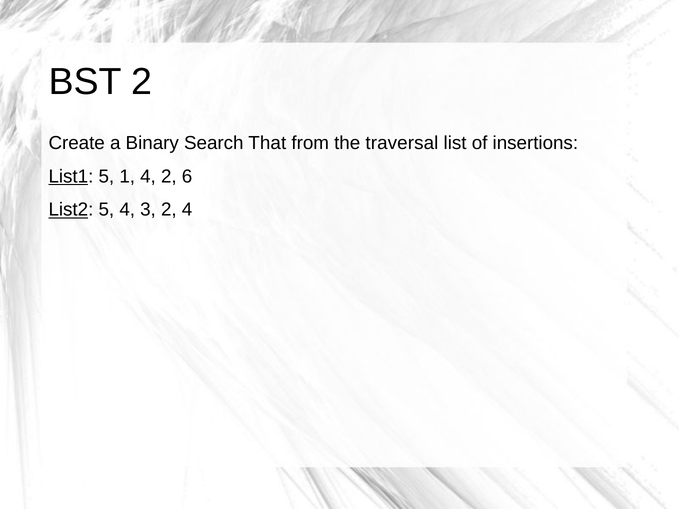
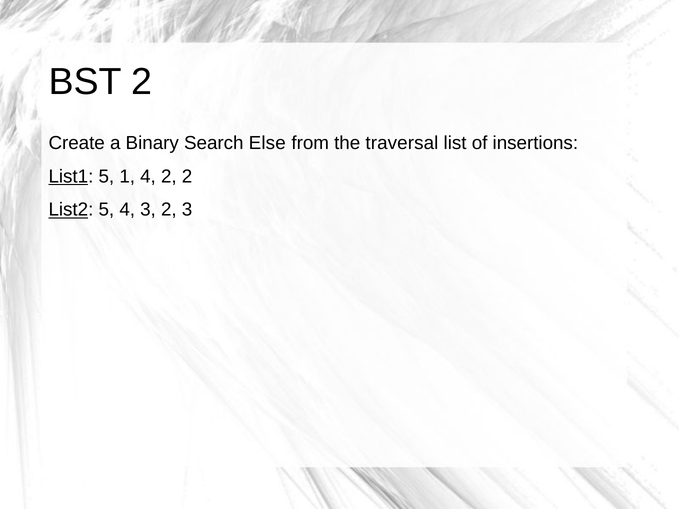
That: That -> Else (267, 143)
2 6: 6 -> 2 (187, 177)
2 4: 4 -> 3 (187, 210)
